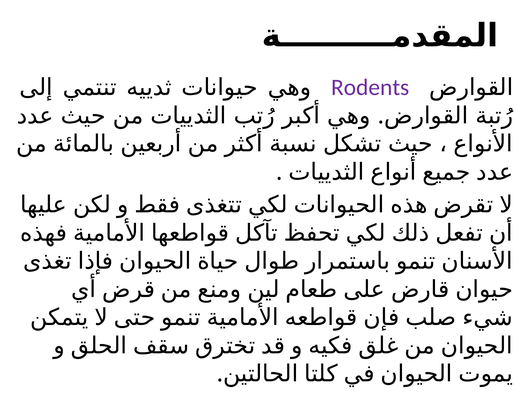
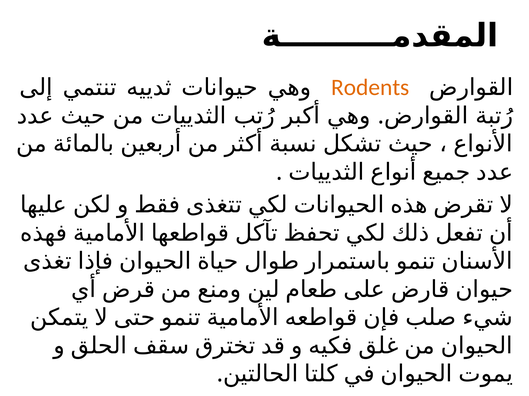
Rodents colour: purple -> orange (370, 88)
